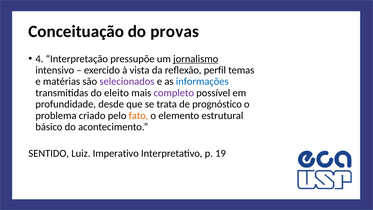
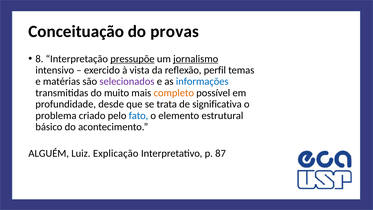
4: 4 -> 8 (39, 59)
pressupõe underline: none -> present (132, 59)
eleito: eleito -> muito (117, 93)
completo colour: purple -> orange (174, 93)
prognóstico: prognóstico -> significativa (217, 104)
fato colour: orange -> blue (138, 115)
SENTIDO: SENTIDO -> ALGUÉM (49, 153)
Imperativo: Imperativo -> Explicação (116, 153)
19: 19 -> 87 (221, 153)
